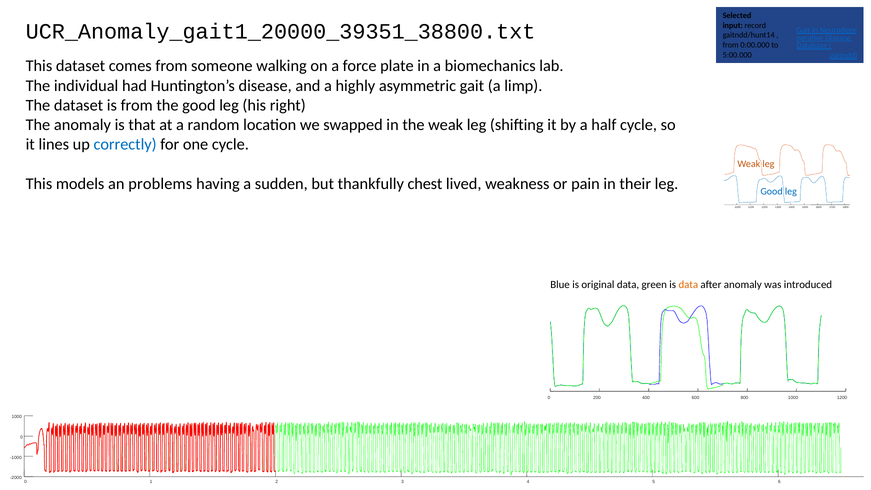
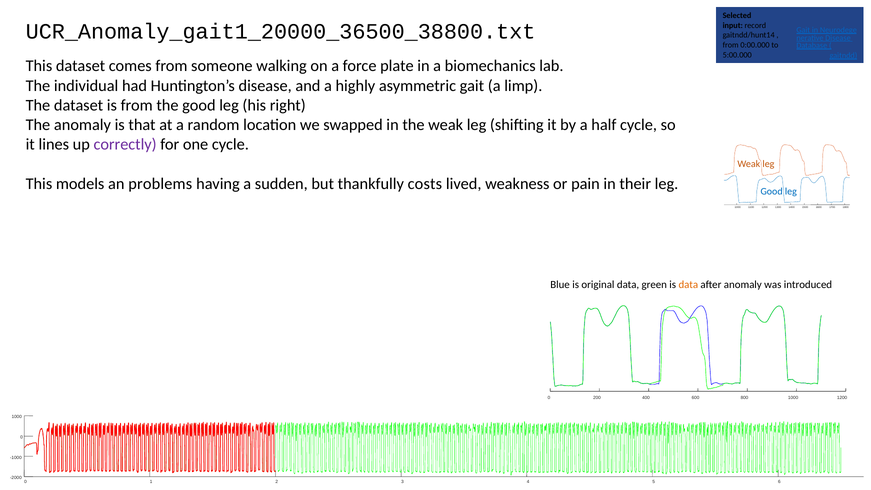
UCR_Anomaly_gait1_20000_39351_38800.txt: UCR_Anomaly_gait1_20000_39351_38800.txt -> UCR_Anomaly_gait1_20000_36500_38800.txt (281, 32)
correctly colour: blue -> purple (125, 144)
chest: chest -> costs (425, 184)
